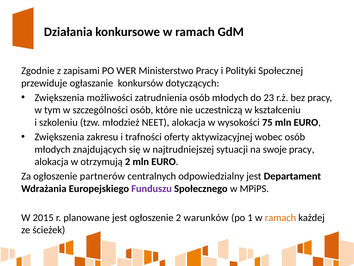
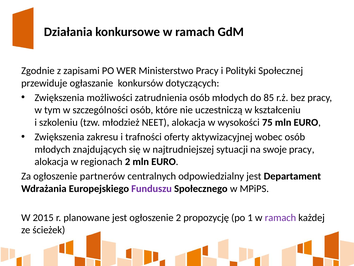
23: 23 -> 85 (269, 97)
otrzymują: otrzymują -> regionach (101, 161)
warunków: warunków -> propozycję (206, 217)
ramach colour: orange -> purple (280, 217)
